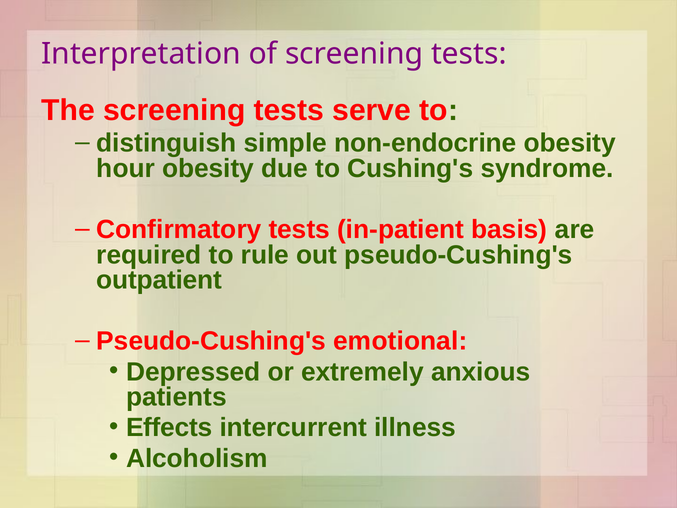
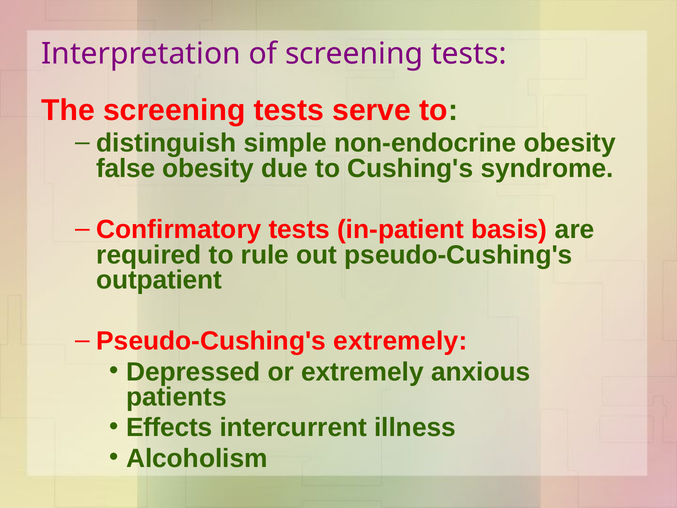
hour: hour -> false (126, 168)
Pseudo-Cushing's emotional: emotional -> extremely (400, 341)
